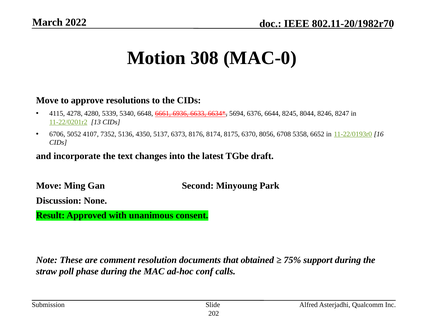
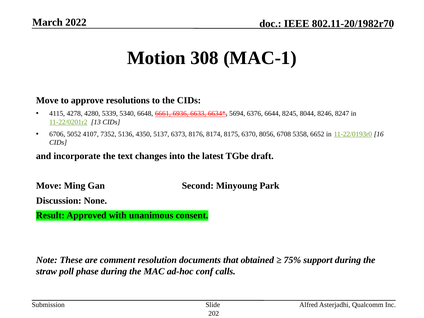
MAC-0: MAC-0 -> MAC-1 (260, 58)
